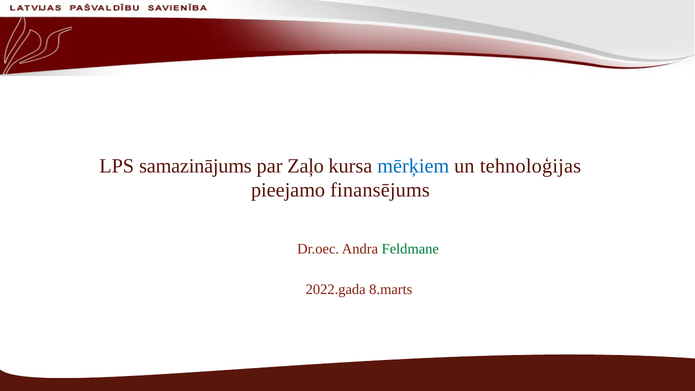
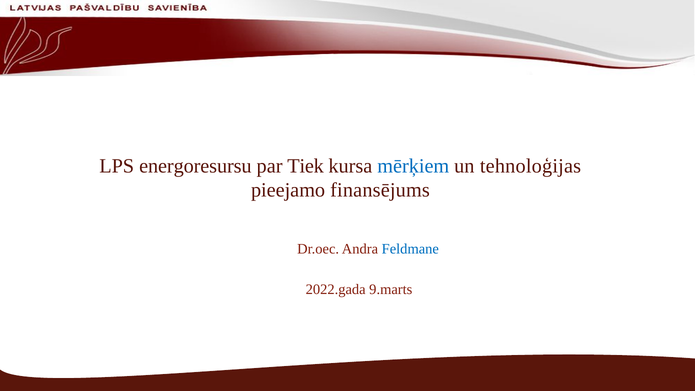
samazinājums: samazinājums -> energoresursu (195, 166)
Zaļo: Zaļo -> Tiek (306, 166)
Feldmane colour: green -> blue (410, 249)
8.marts: 8.marts -> 9.marts (391, 289)
